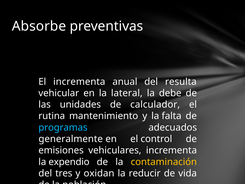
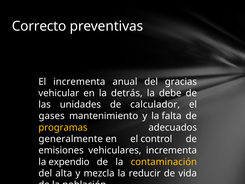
Absorbe: Absorbe -> Correcto (39, 26)
resulta: resulta -> gracias (181, 82)
lateral: lateral -> detrás (127, 93)
rutina: rutina -> gases (52, 116)
programas colour: light blue -> yellow (63, 127)
tres: tres -> alta (64, 173)
oxidan: oxidan -> mezcla (99, 173)
